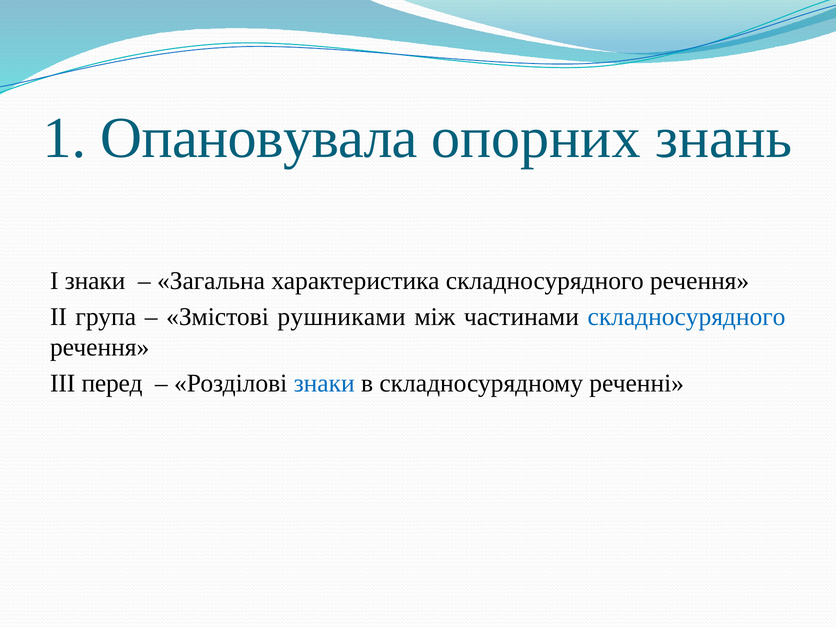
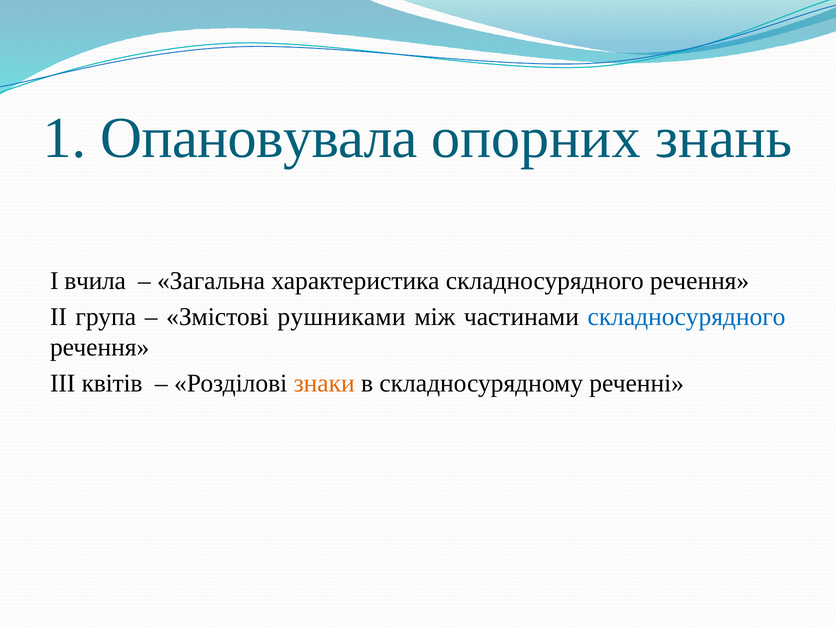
I знаки: знаки -> вчила (95, 281)
перед: перед -> квітів (112, 383)
знаки colour: blue -> orange (324, 383)
